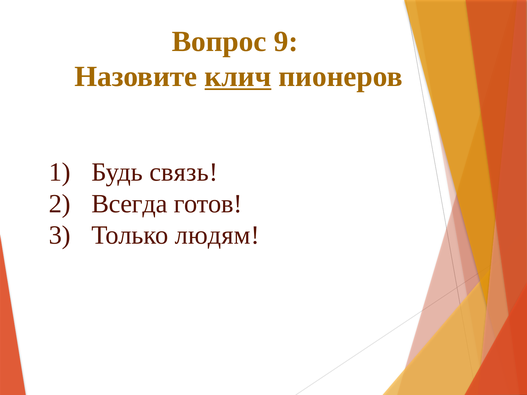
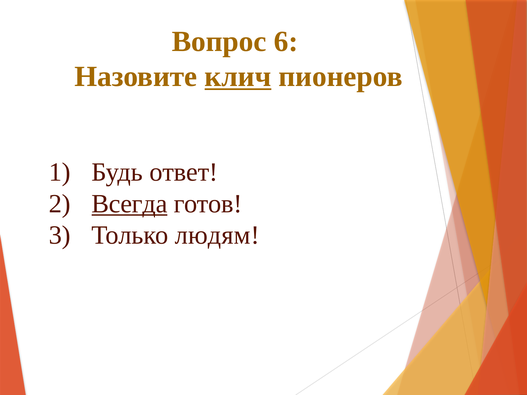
9: 9 -> 6 (286, 41)
связь: связь -> ответ (184, 172)
Всегда underline: none -> present (129, 204)
